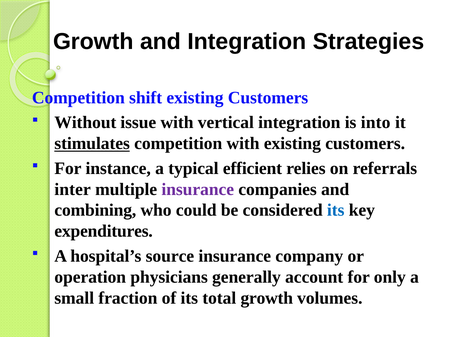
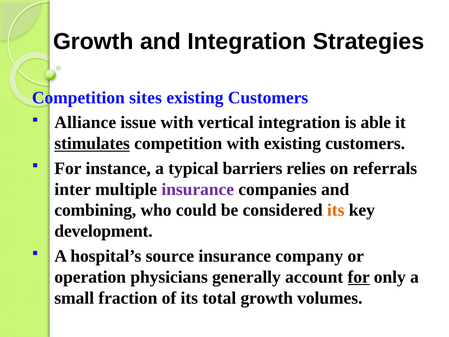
shift: shift -> sites (146, 98)
Without: Without -> Alliance (85, 122)
into: into -> able (376, 122)
efficient: efficient -> barriers (252, 168)
its colour: blue -> orange (336, 210)
expenditures: expenditures -> development (104, 231)
for underline: none -> present (359, 277)
